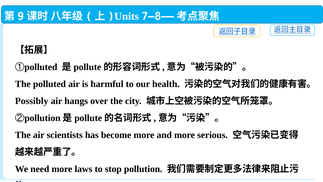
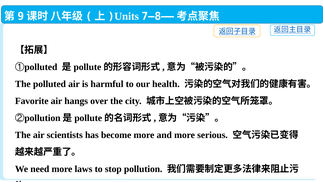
Possibly: Possibly -> Favorite (32, 101)
